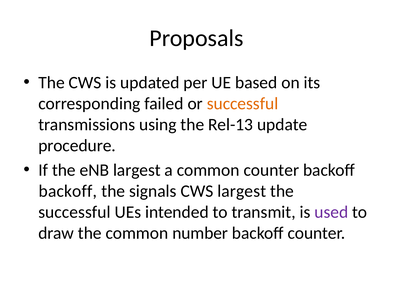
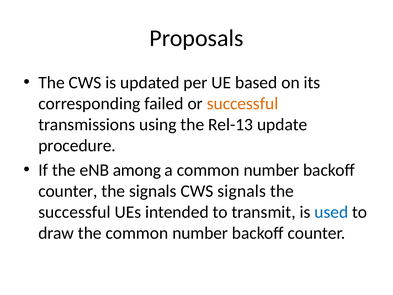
eNB largest: largest -> among (137, 170)
a common counter: counter -> number (271, 170)
backoff: backoff -> counter (68, 191)
CWS largest: largest -> signals (242, 191)
used colour: purple -> blue (331, 212)
